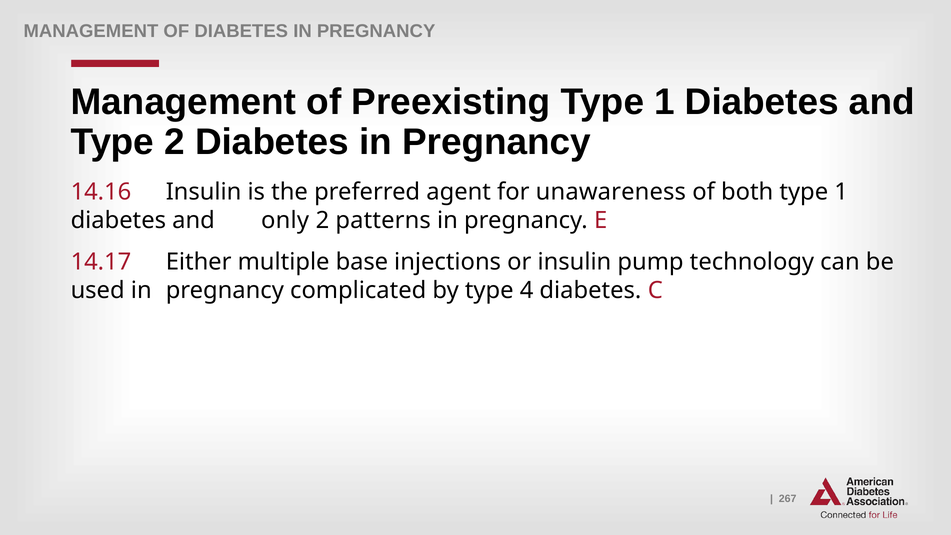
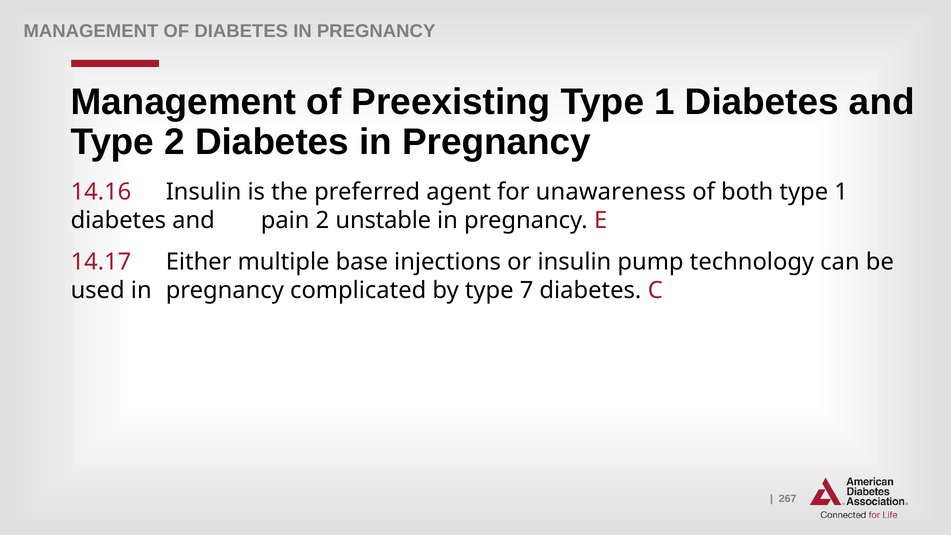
only: only -> pain (285, 220)
patterns: patterns -> unstable (383, 220)
4: 4 -> 7 (527, 290)
